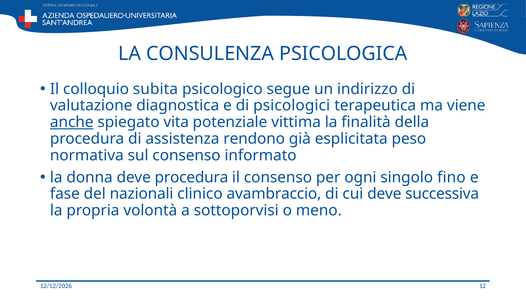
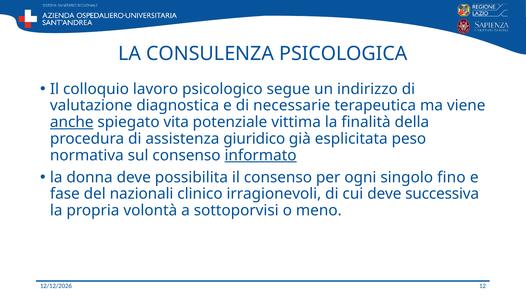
subita: subita -> lavoro (156, 89)
psicologici: psicologici -> necessarie (292, 106)
rendono: rendono -> giuridico (254, 139)
informato underline: none -> present (261, 155)
deve procedura: procedura -> possibilita (191, 177)
avambraccio: avambraccio -> irragionevoli (274, 194)
